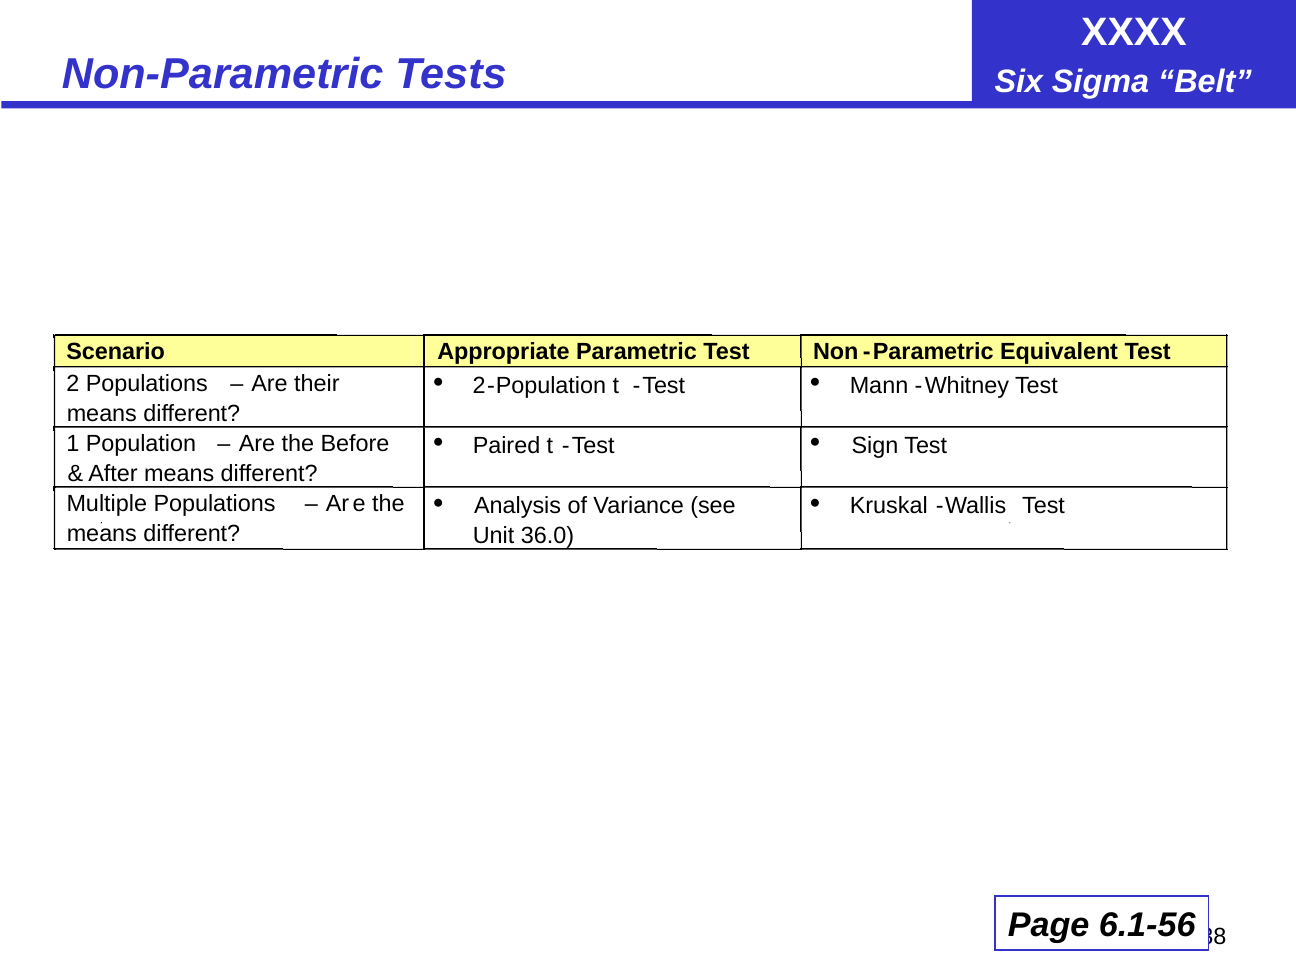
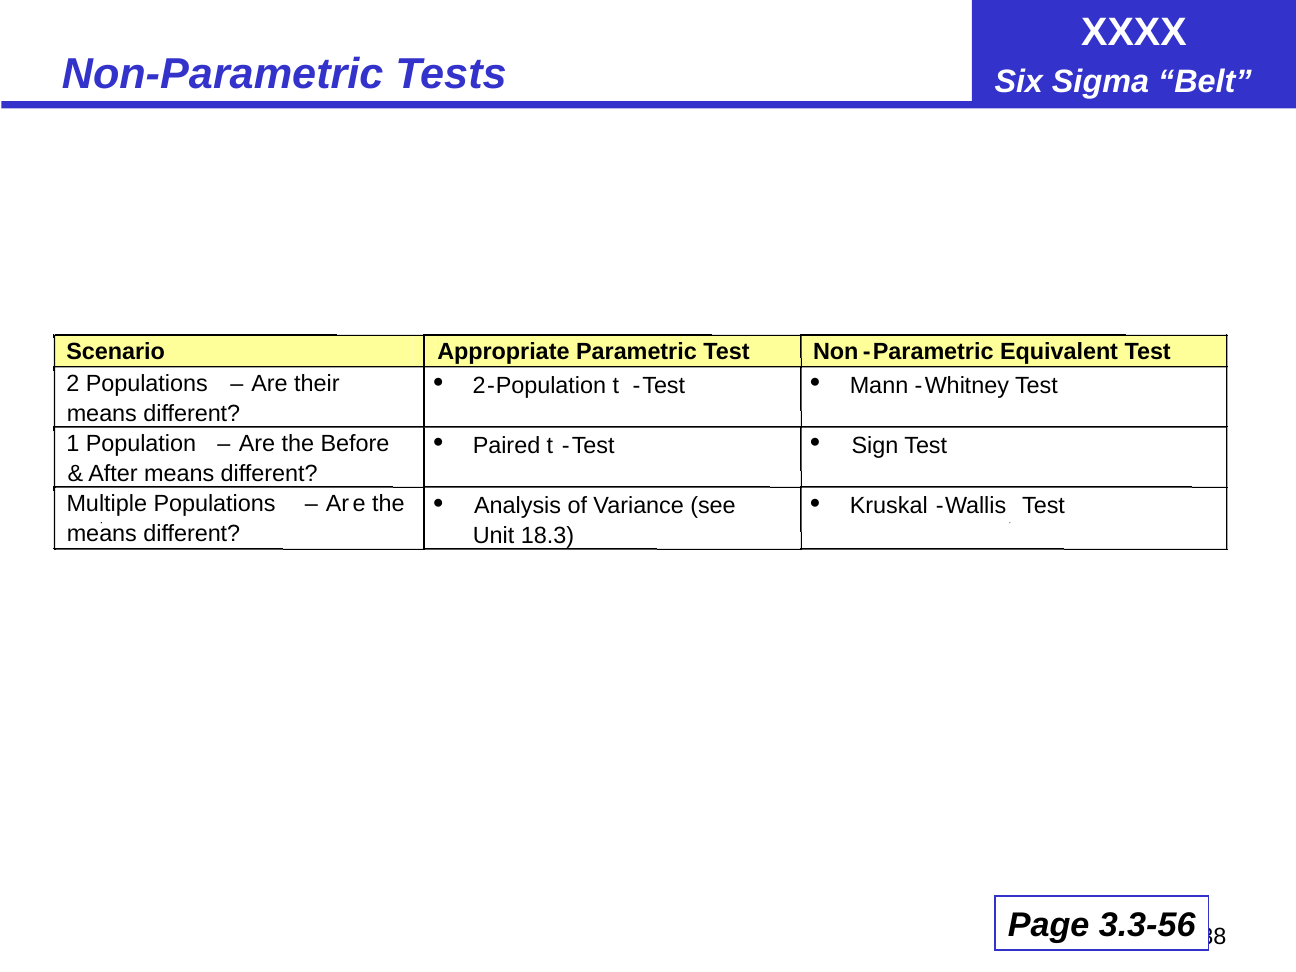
36.0: 36.0 -> 18.3 (547, 536)
6.1-56: 6.1-56 -> 3.3-56 (1147, 926)
